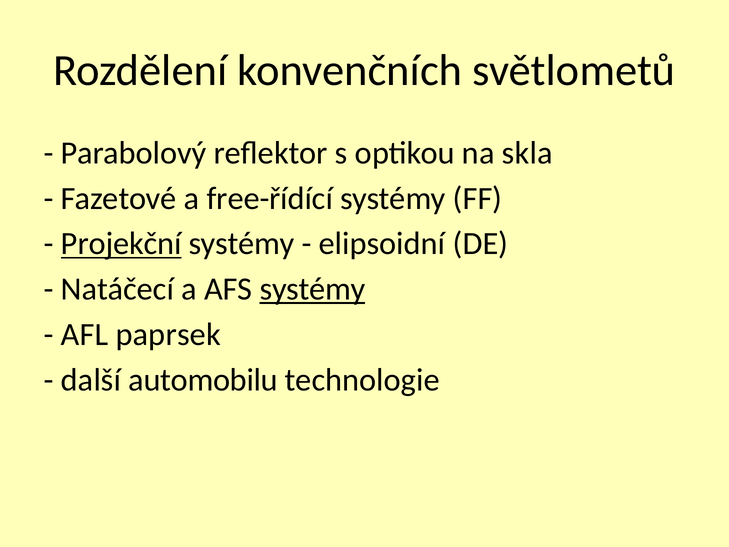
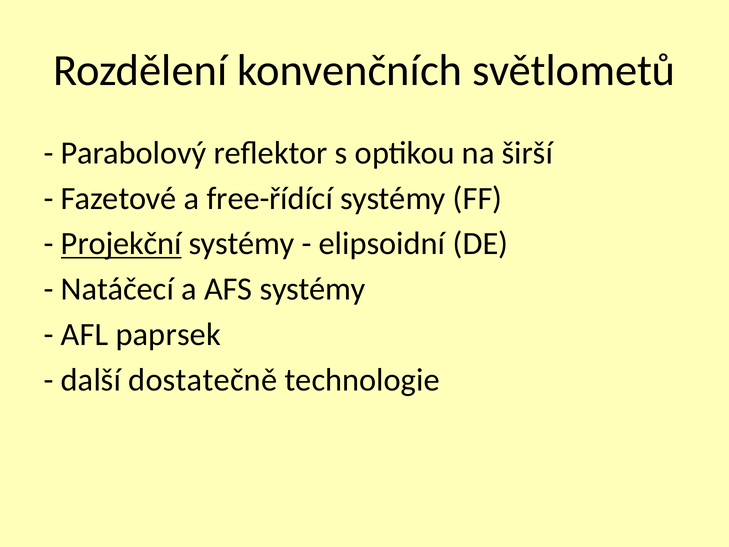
skla: skla -> širší (527, 153)
systémy underline: present -> none (313, 289)
automobilu: automobilu -> dostatečně (203, 380)
